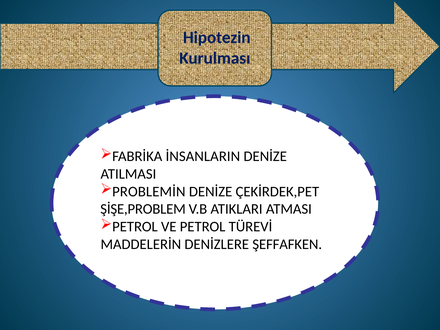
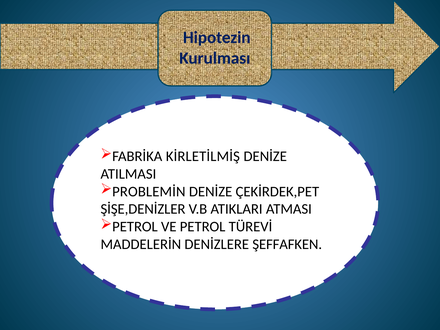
İNSANLARIN: İNSANLARIN -> KİRLETİLMİŞ (203, 156)
ŞİŞE,PROBLEM: ŞİŞE,PROBLEM -> ŞİŞE,DENİZLER (143, 209)
